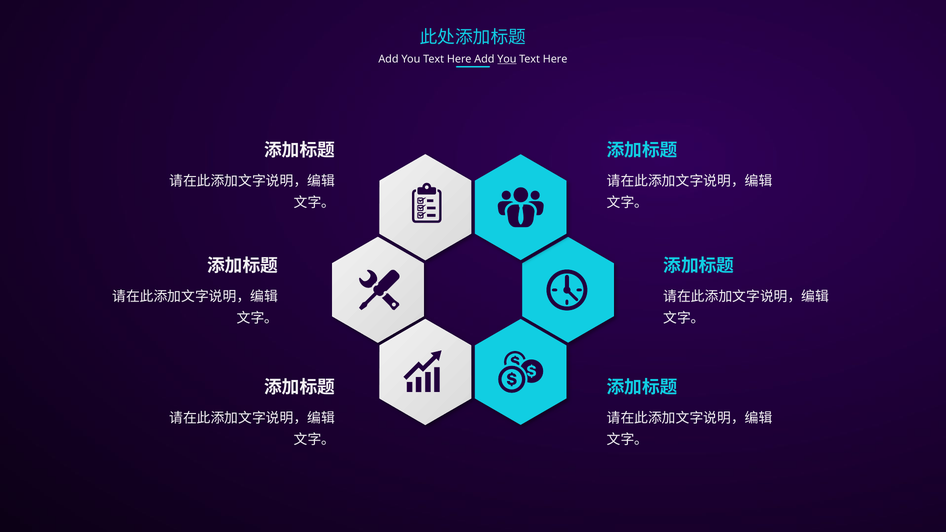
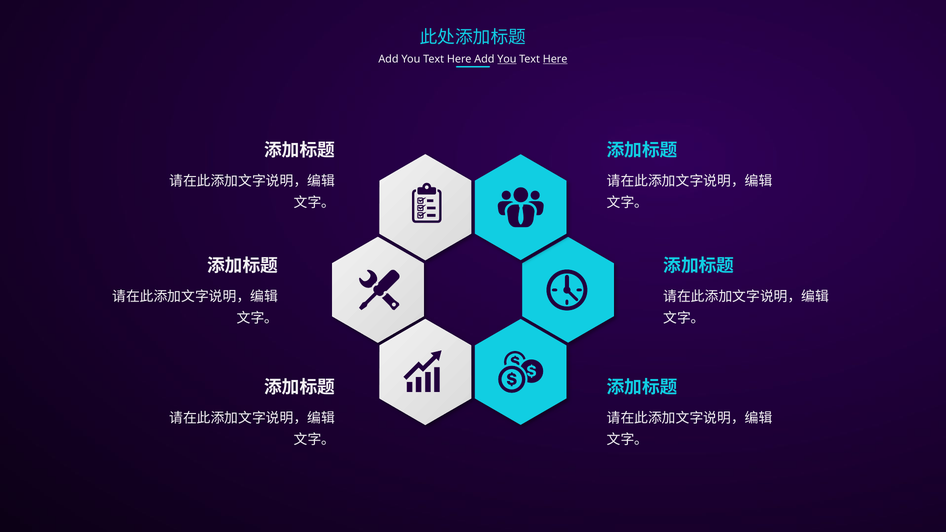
Here underline: none -> present (555, 59)
